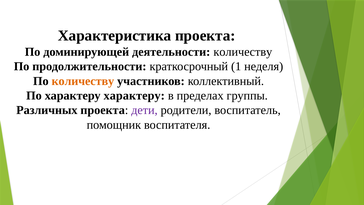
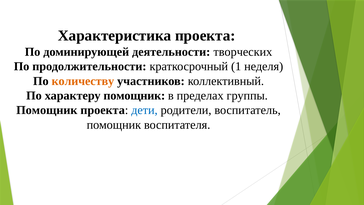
деятельности количеству: количеству -> творческих (243, 52)
характеру характеру: характеру -> помощник (134, 96)
Различных: Различных -> Помощник (47, 110)
дети colour: purple -> blue (144, 110)
